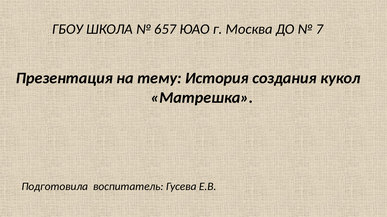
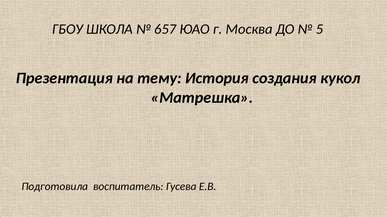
7: 7 -> 5 (319, 29)
